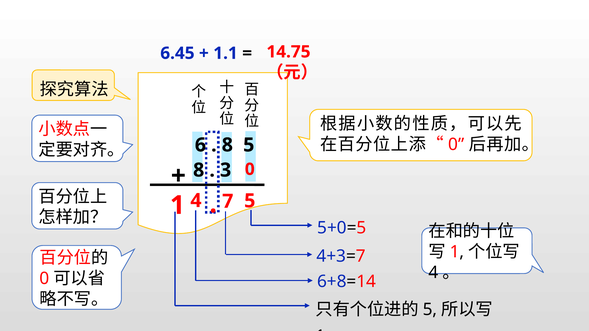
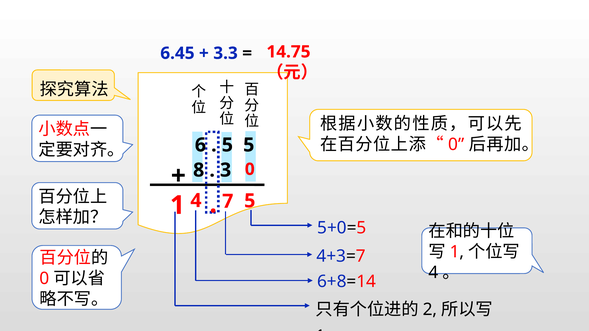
1.1: 1.1 -> 3.3 (226, 53)
8: 8 -> 5 (227, 145)
5: 5 -> 2 (430, 310)
